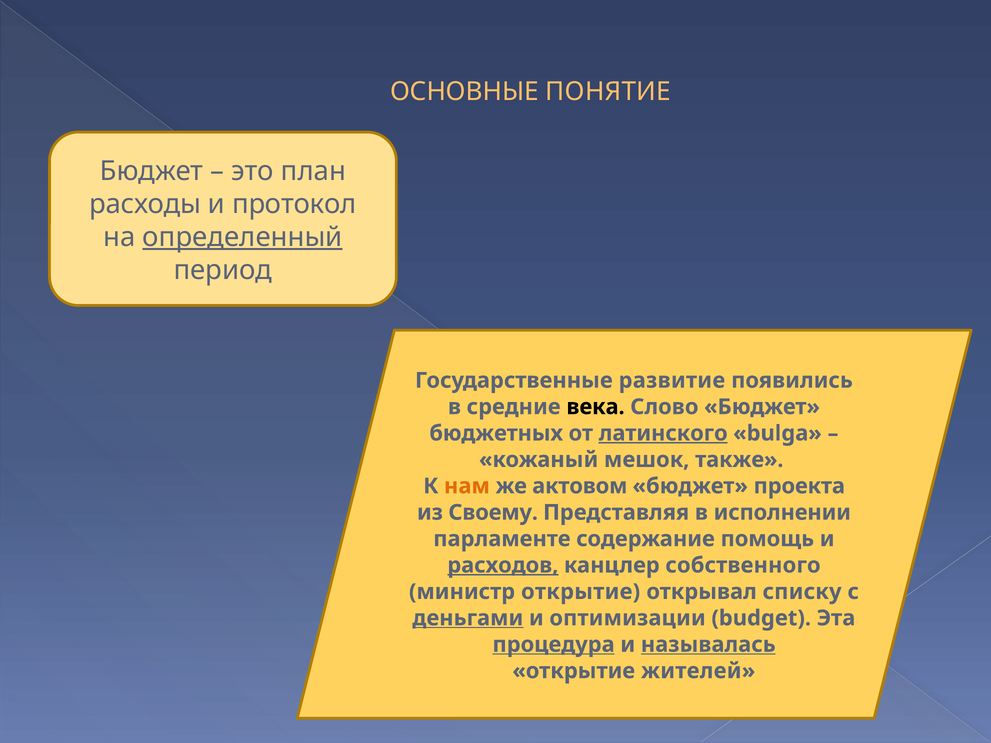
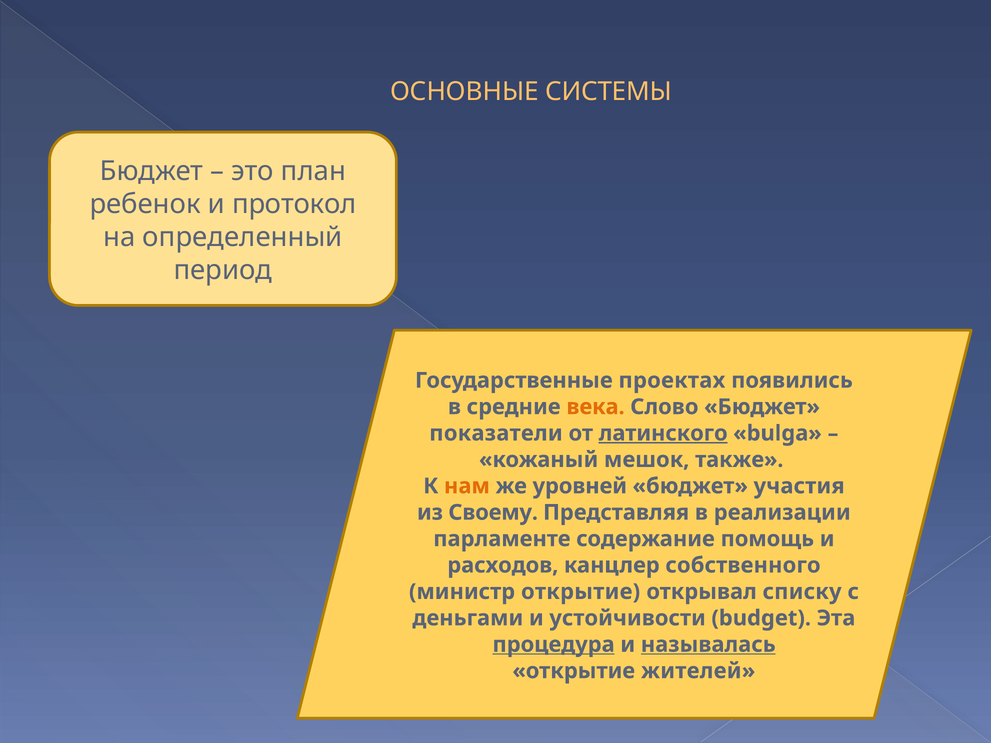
ПОНЯТИЕ: ПОНЯТИЕ -> СИСТЕМЫ (608, 92)
расходы: расходы -> ребенок (145, 204)
определенный underline: present -> none (243, 237)
развитие: развитие -> проектах (672, 381)
века colour: black -> orange (596, 407)
бюджетных: бюджетных -> показатели (496, 433)
актовом: актовом -> уровней (580, 486)
проекта: проекта -> участия (799, 486)
исполнении: исполнении -> реализации (782, 513)
расходов underline: present -> none (503, 565)
деньгами underline: present -> none (468, 618)
оптимизации: оптимизации -> устойчивости (628, 618)
